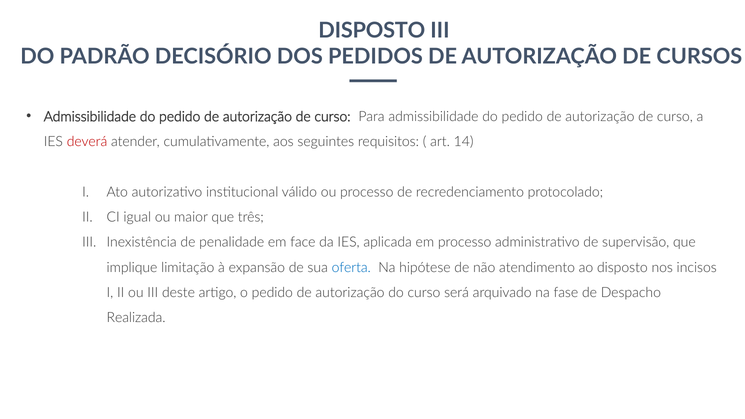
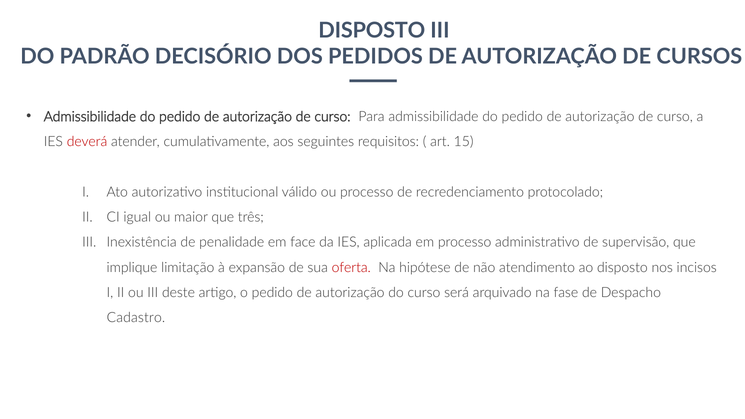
14: 14 -> 15 (464, 142)
oferta colour: blue -> red (351, 267)
Realizada: Realizada -> Cadastro (136, 318)
